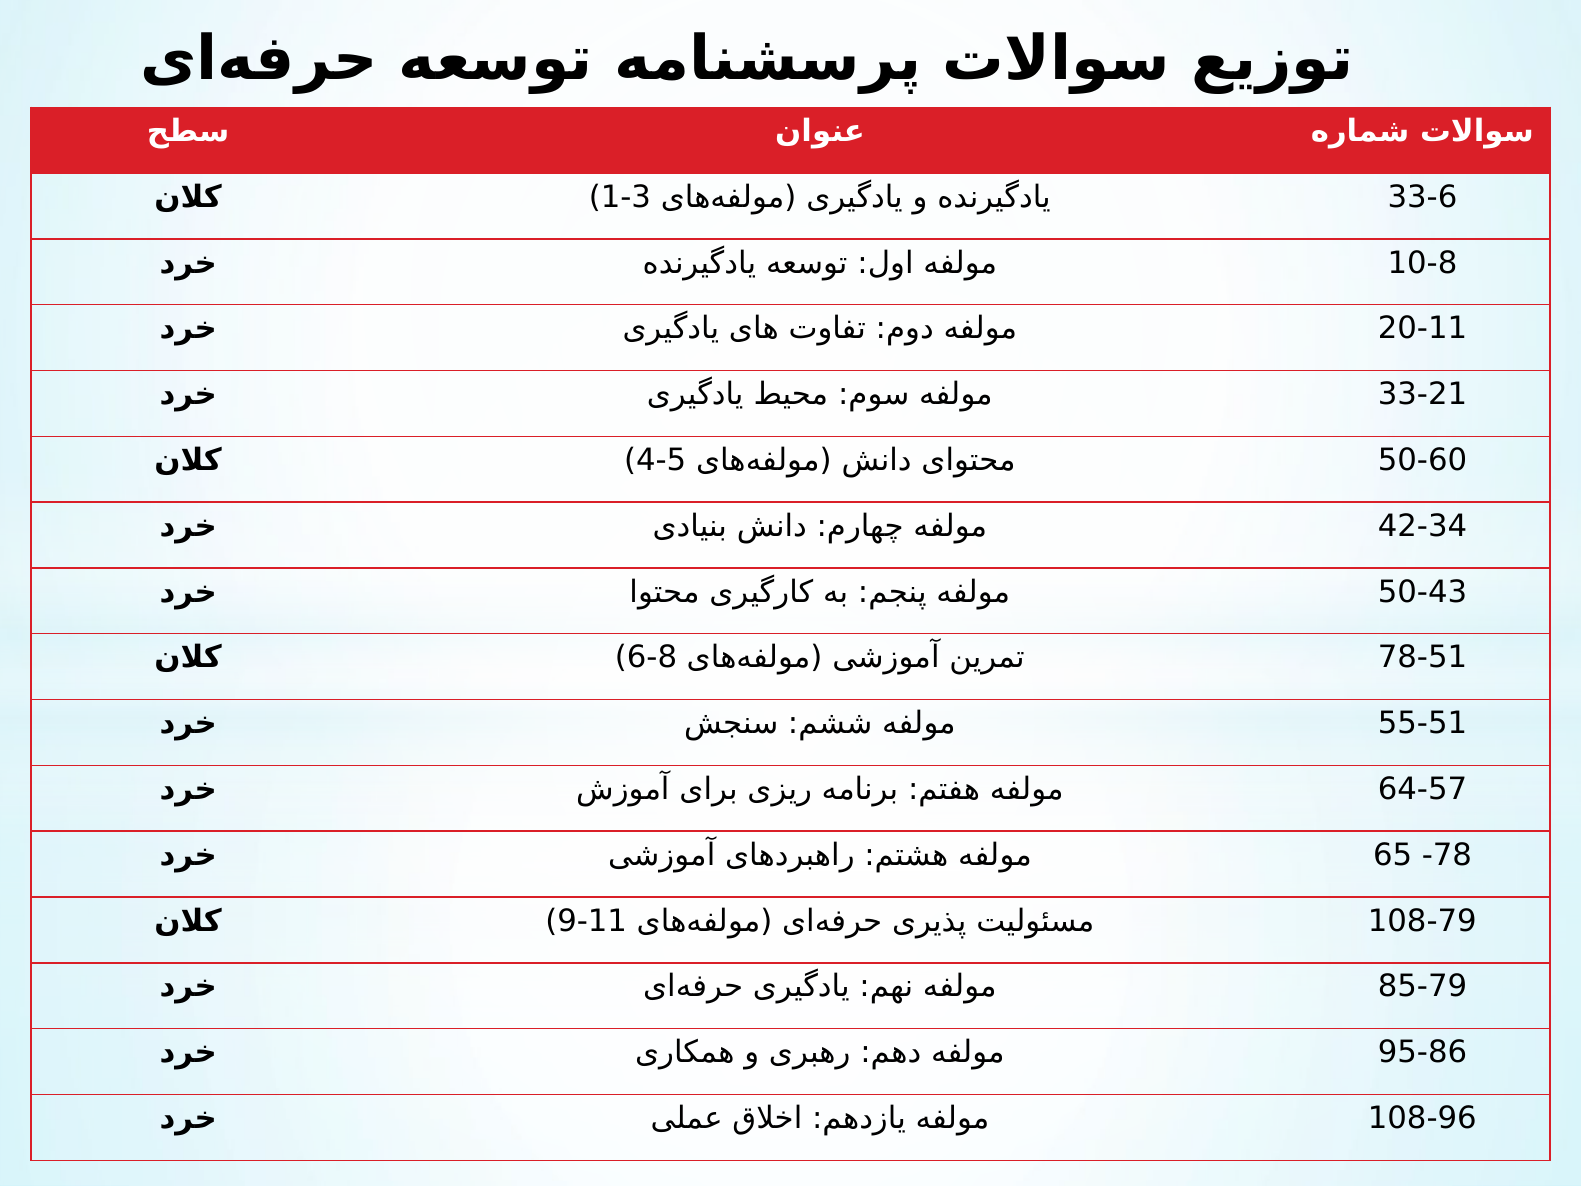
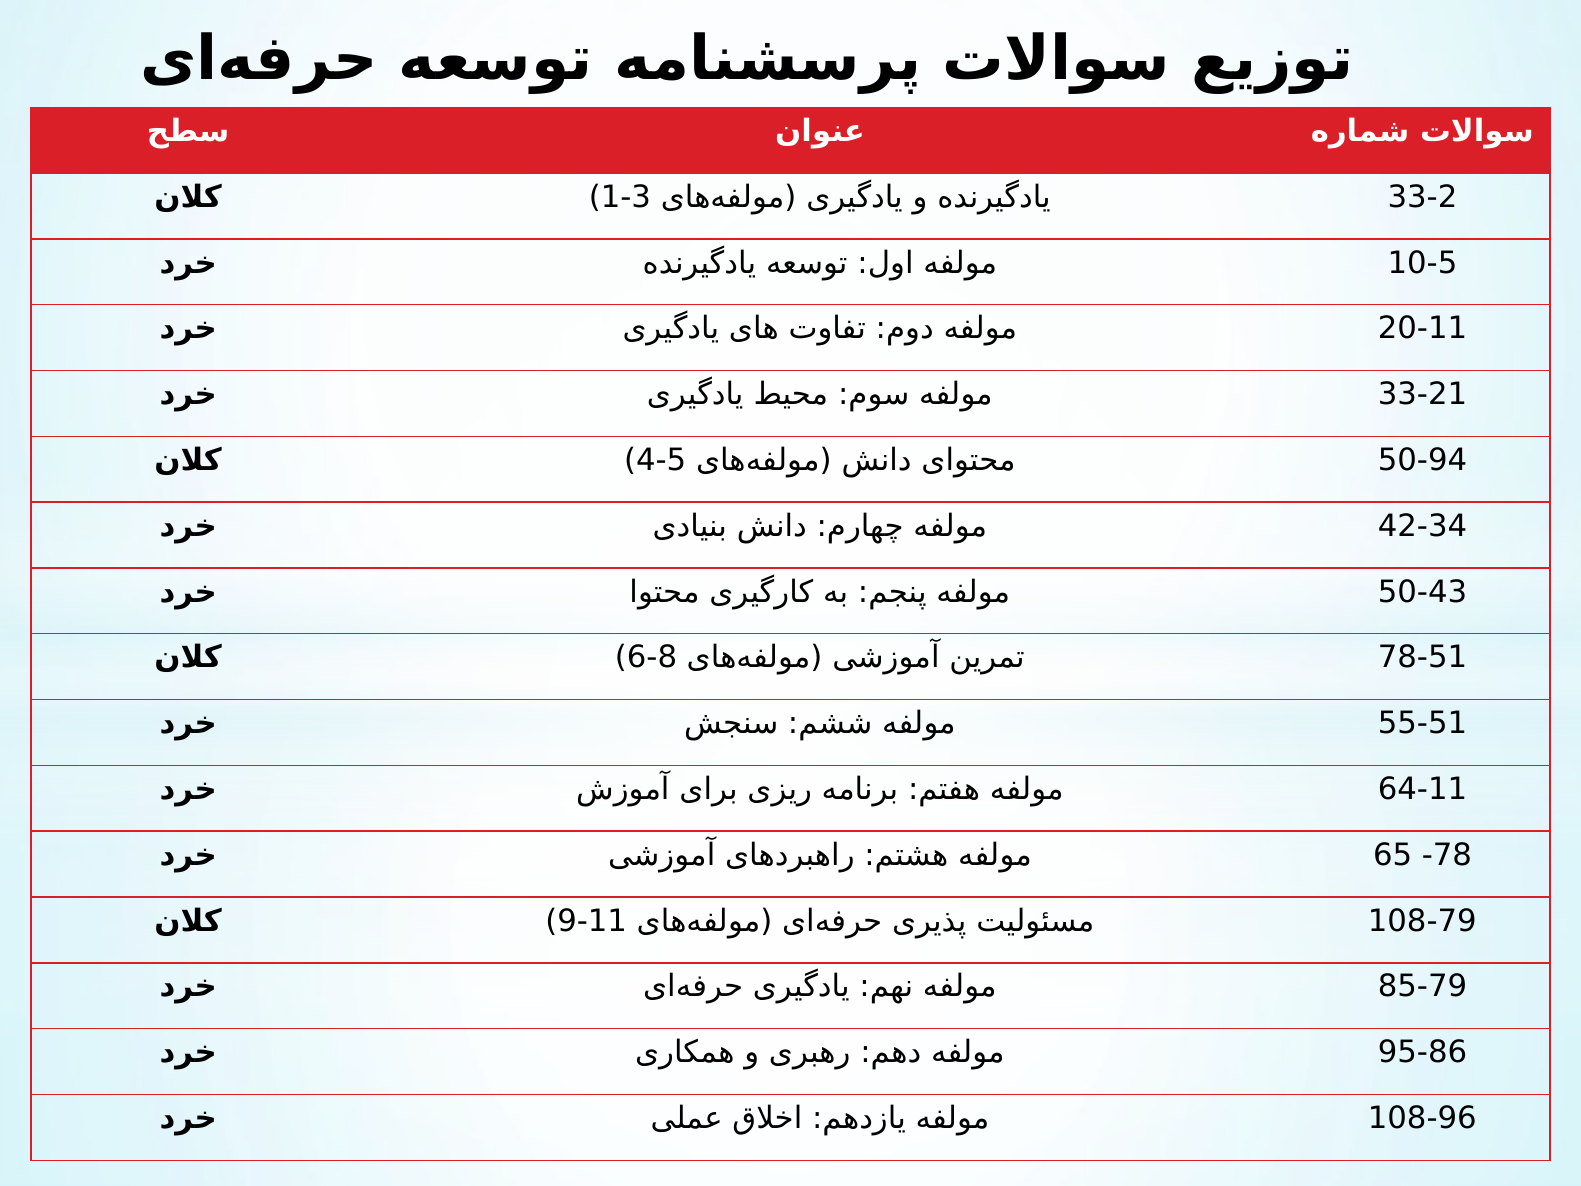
33-6: 33-6 -> 33-2 (1422, 197)
10-8: 10-8 -> 10-5 (1422, 263)
50-60: 50-60 -> 50-94 (1422, 460)
64-57: 64-57 -> 64-11 (1422, 789)
